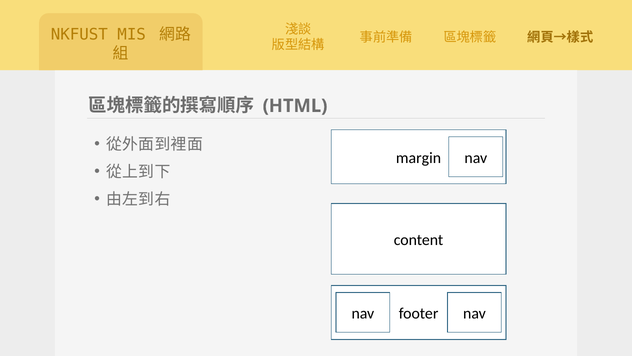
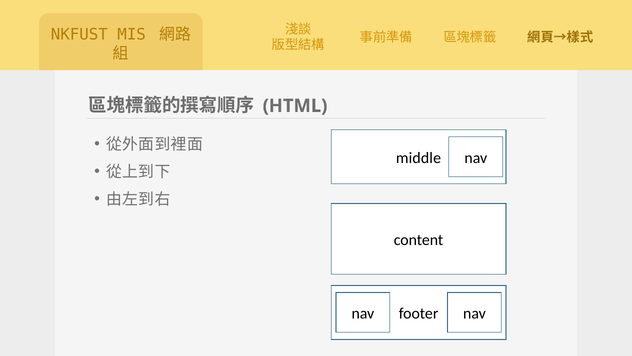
margin: margin -> middle (418, 158)
